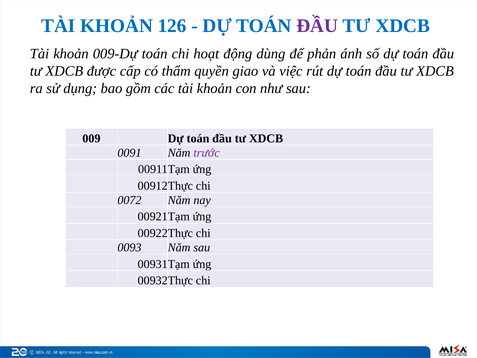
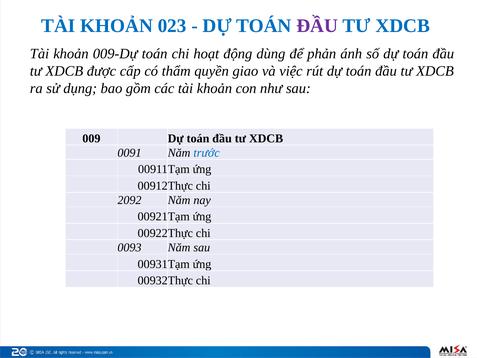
126: 126 -> 023 (172, 26)
trước colour: purple -> blue (207, 153)
0072: 0072 -> 2092 (129, 200)
